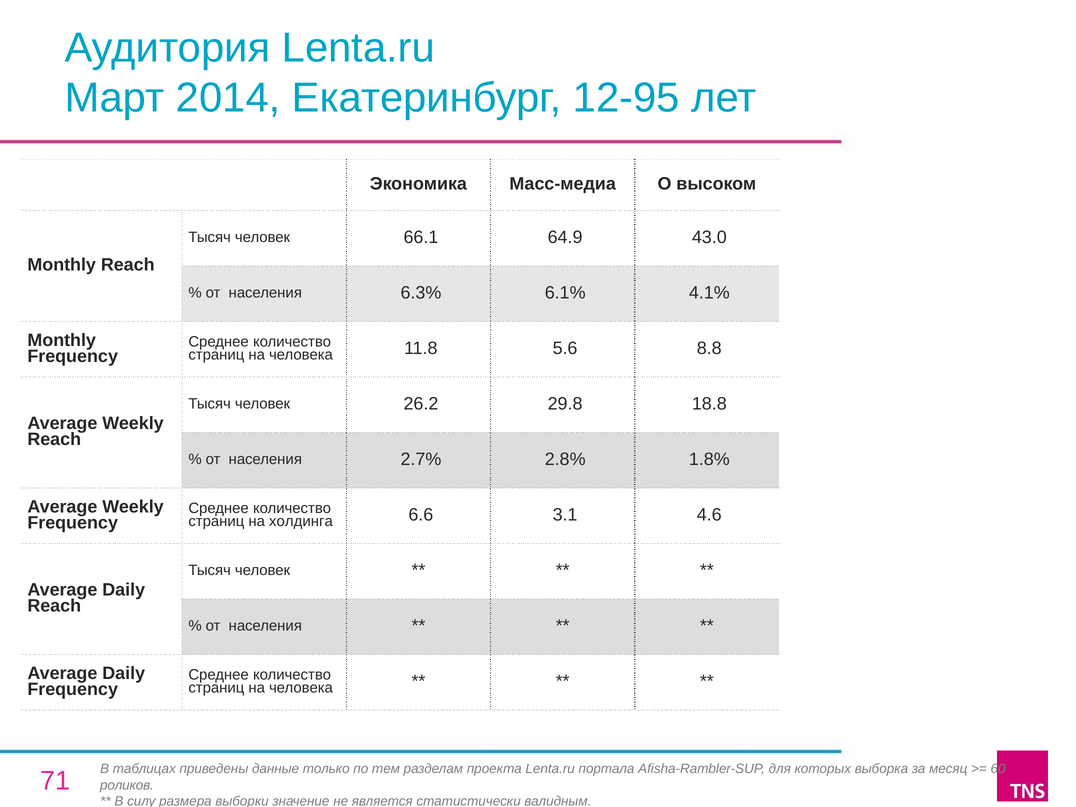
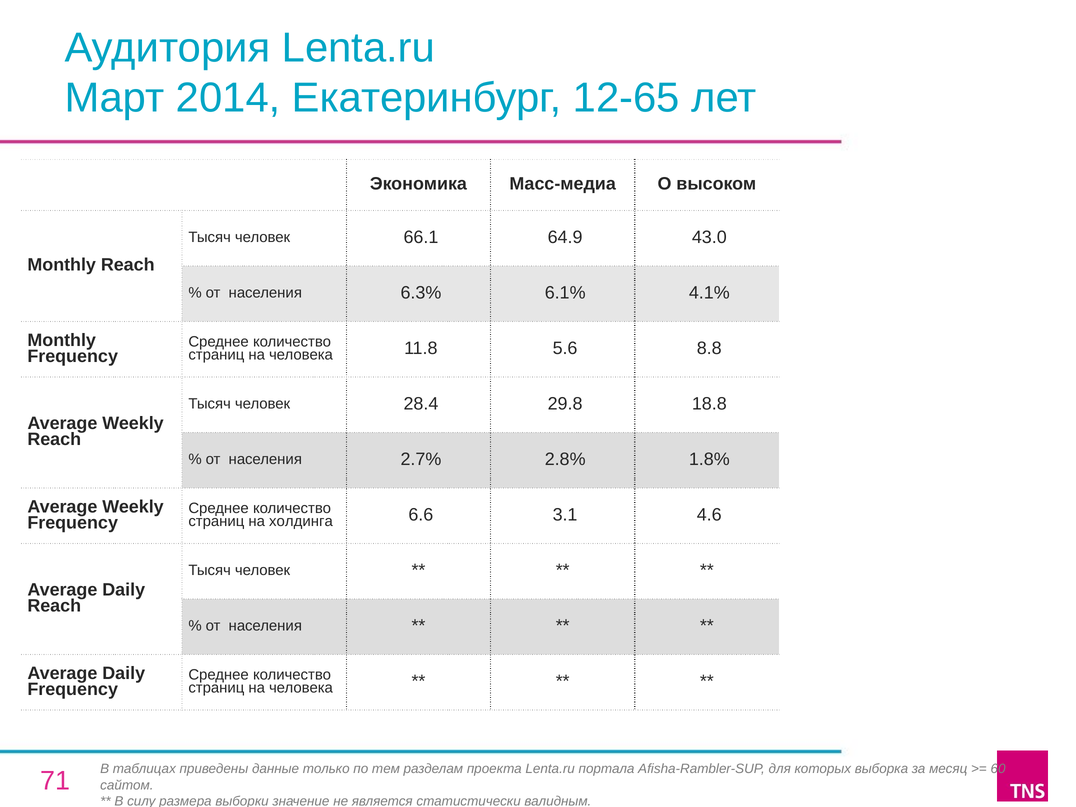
12-95: 12-95 -> 12-65 (626, 98)
26.2: 26.2 -> 28.4 (421, 404)
роликов: роликов -> сайтом (127, 785)
